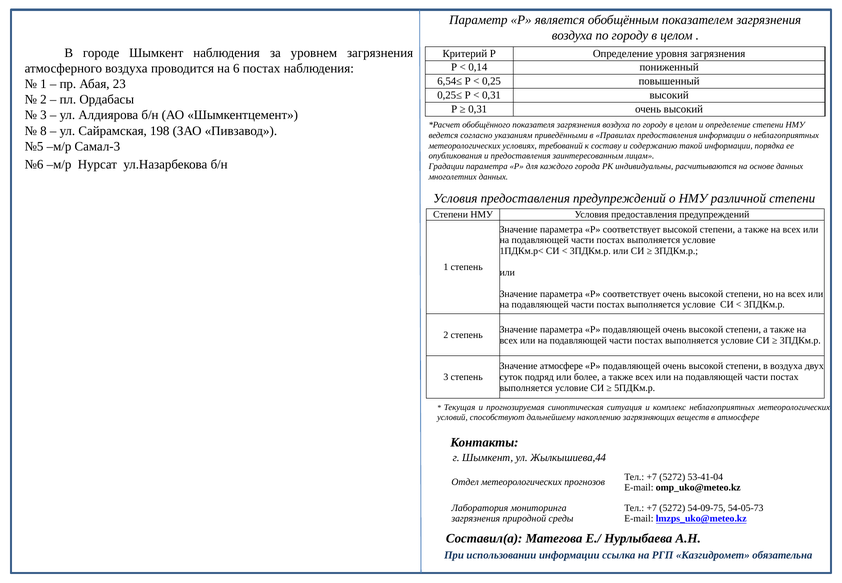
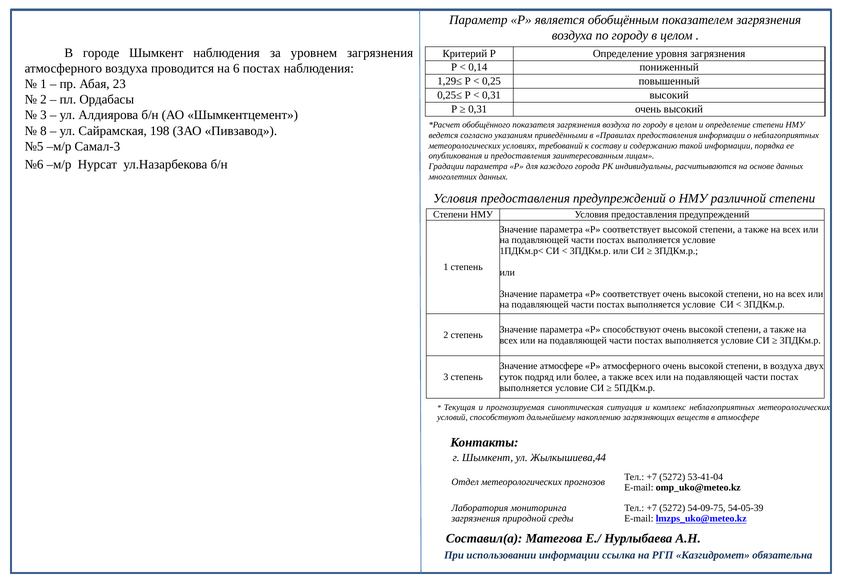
6,54≤: 6,54≤ -> 1,29≤ (450, 81)
параметра Р подавляющей: подавляющей -> способствуют (632, 329)
подавляющей: подавляющей -> атмосферного (632, 366)
54-05-73: 54-05-73 -> 54-05-39 (746, 508)
